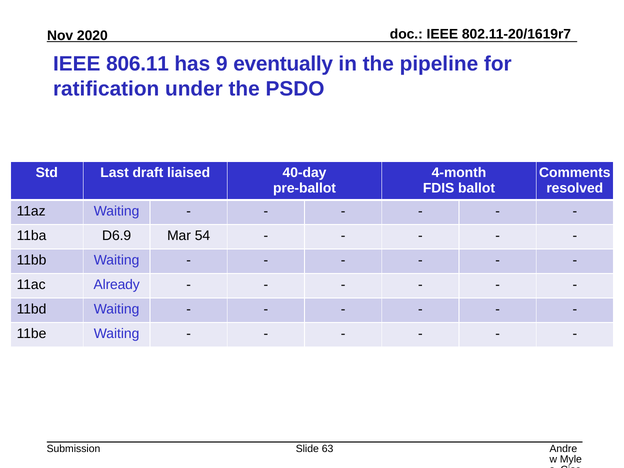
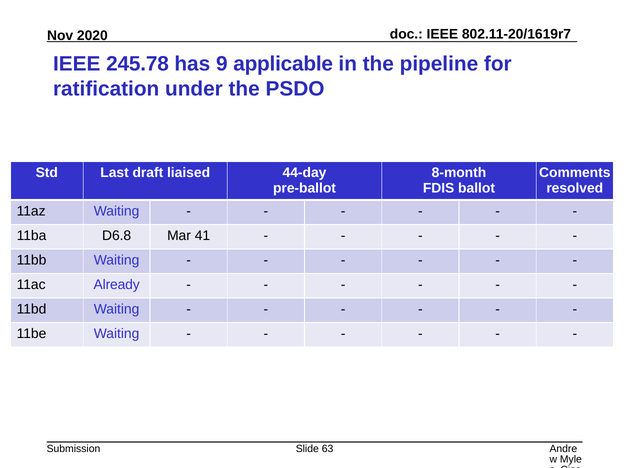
806.11: 806.11 -> 245.78 (138, 64)
eventually: eventually -> applicable (283, 64)
40-day: 40-day -> 44-day (305, 173)
4-month: 4-month -> 8-month (459, 173)
D6.9: D6.9 -> D6.8 (117, 235)
54: 54 -> 41 (202, 235)
